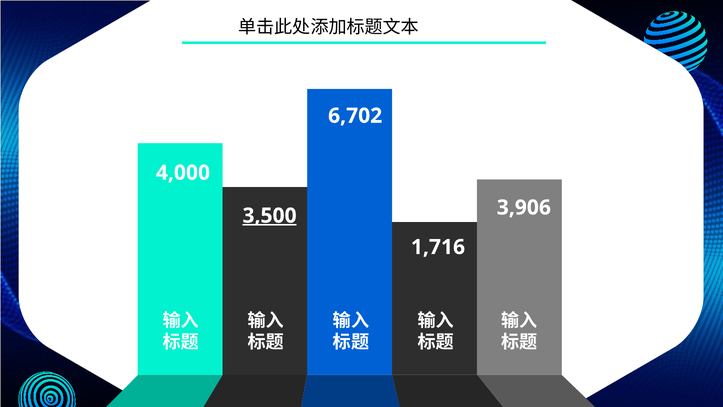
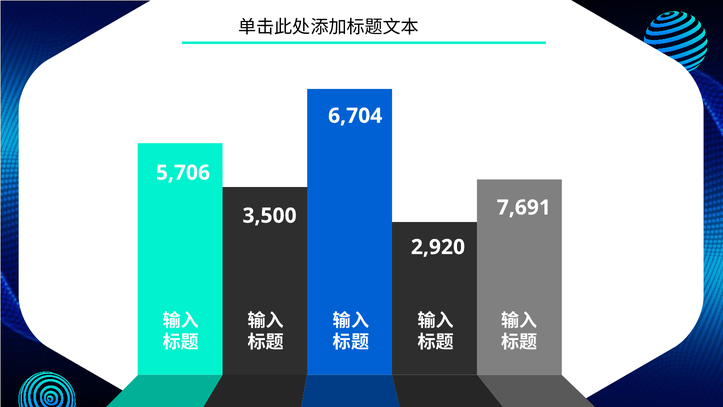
6,702: 6,702 -> 6,704 (355, 116)
4,000: 4,000 -> 5,706 (183, 173)
3,906: 3,906 -> 7,691 (524, 207)
3,500 underline: present -> none (270, 216)
1,716: 1,716 -> 2,920 (438, 247)
